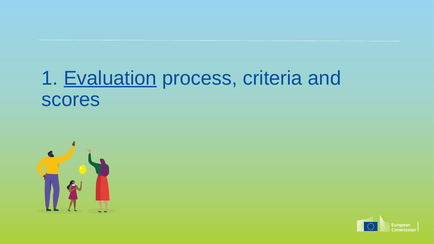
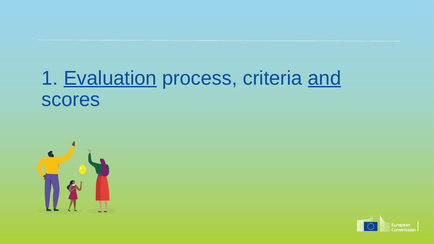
and underline: none -> present (324, 78)
